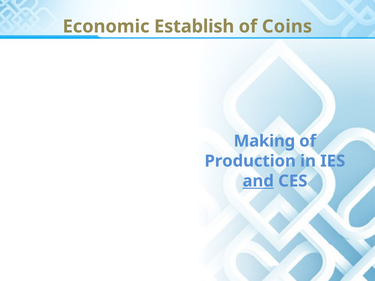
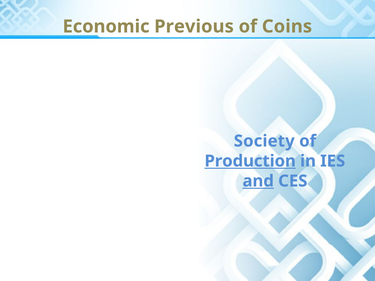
Establish: Establish -> Previous (194, 26)
Making: Making -> Society (264, 141)
Production underline: none -> present (250, 161)
